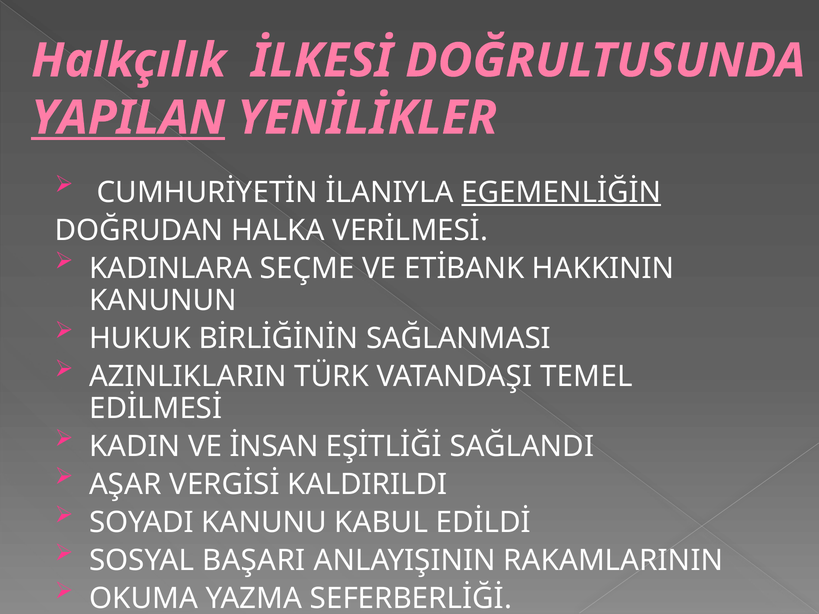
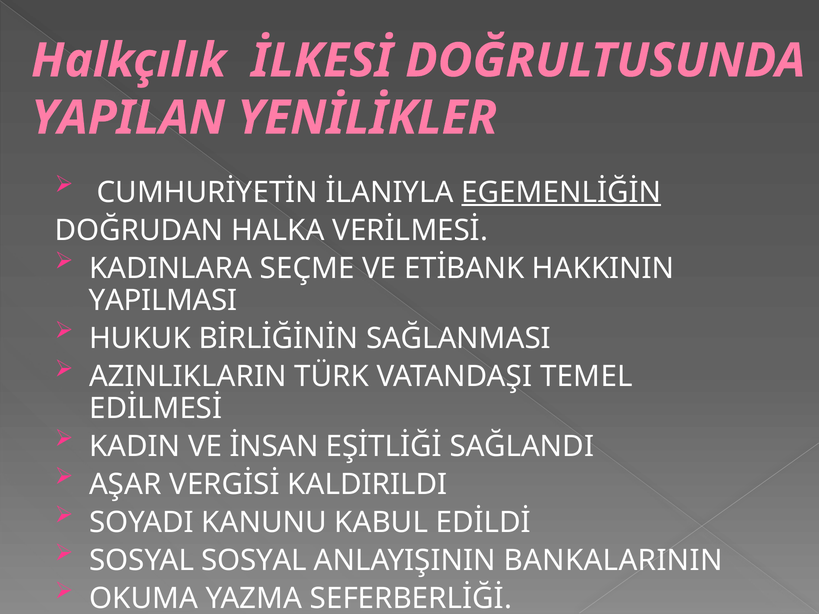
YAPILAN underline: present -> none (128, 118)
KANUNUN: KANUNUN -> YAPILMASI (163, 300)
SOSYAL BAŞARI: BAŞARI -> SOSYAL (254, 561)
RAKAMLARININ: RAKAMLARININ -> BANKALARININ (613, 561)
